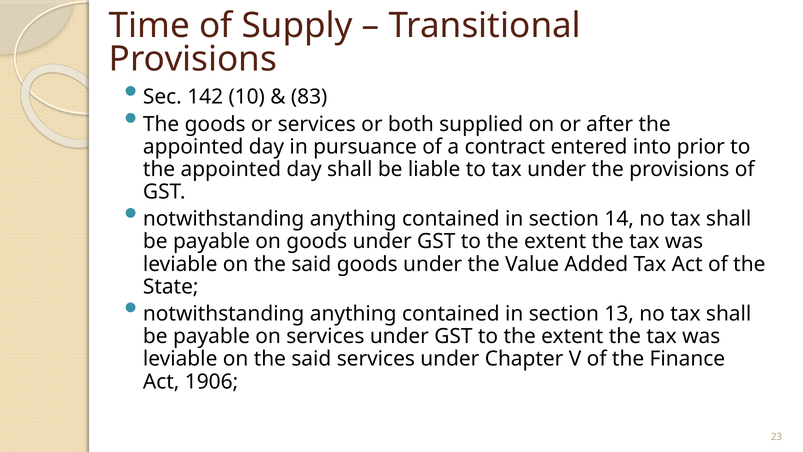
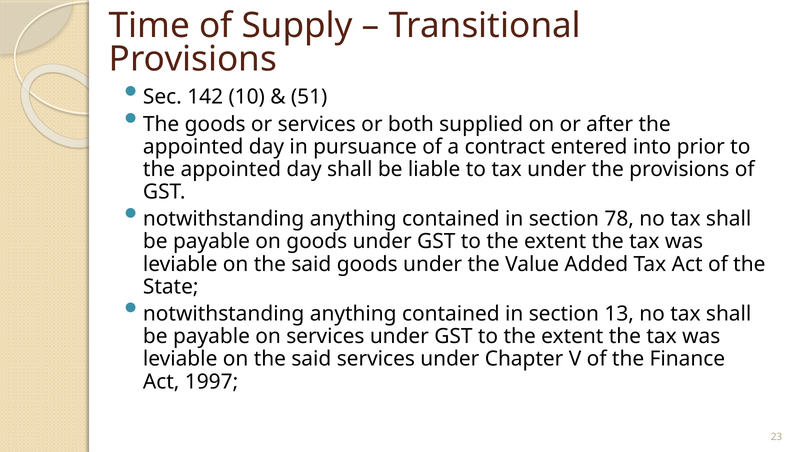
83: 83 -> 51 (309, 97)
14: 14 -> 78 (619, 219)
1906: 1906 -> 1997 (212, 381)
